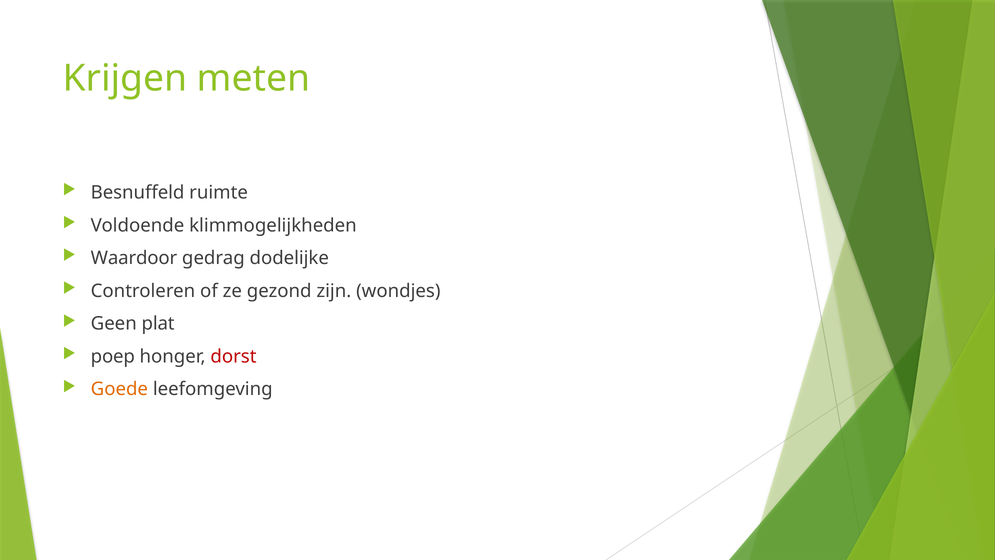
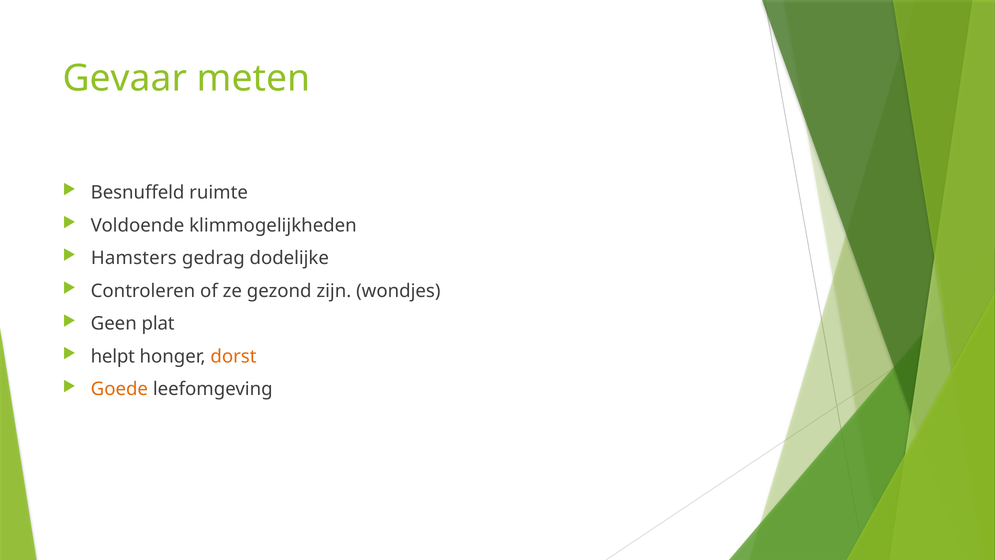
Krijgen: Krijgen -> Gevaar (125, 78)
Waardoor: Waardoor -> Hamsters (134, 258)
poep: poep -> helpt (113, 356)
dorst colour: red -> orange (233, 356)
